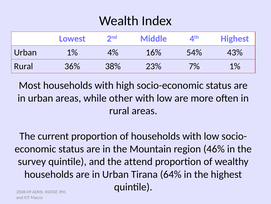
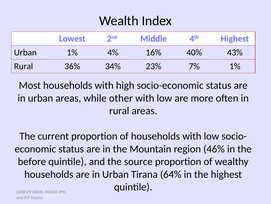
54%: 54% -> 40% (194, 52)
38%: 38% -> 34% (113, 66)
survey: survey -> before (32, 161)
attend: attend -> source (138, 161)
